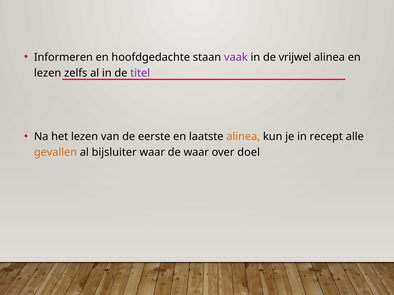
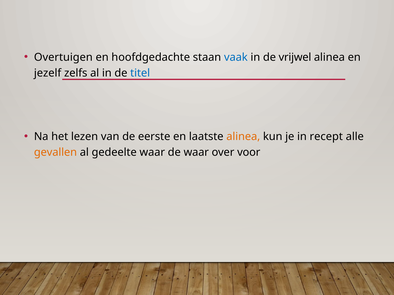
Informeren: Informeren -> Overtuigen (63, 57)
vaak colour: purple -> blue (236, 57)
lezen: lezen -> jezelf (48, 73)
titel colour: purple -> blue (140, 73)
bijsluiter: bijsluiter -> gedeelte (114, 153)
doel: doel -> voor (249, 153)
